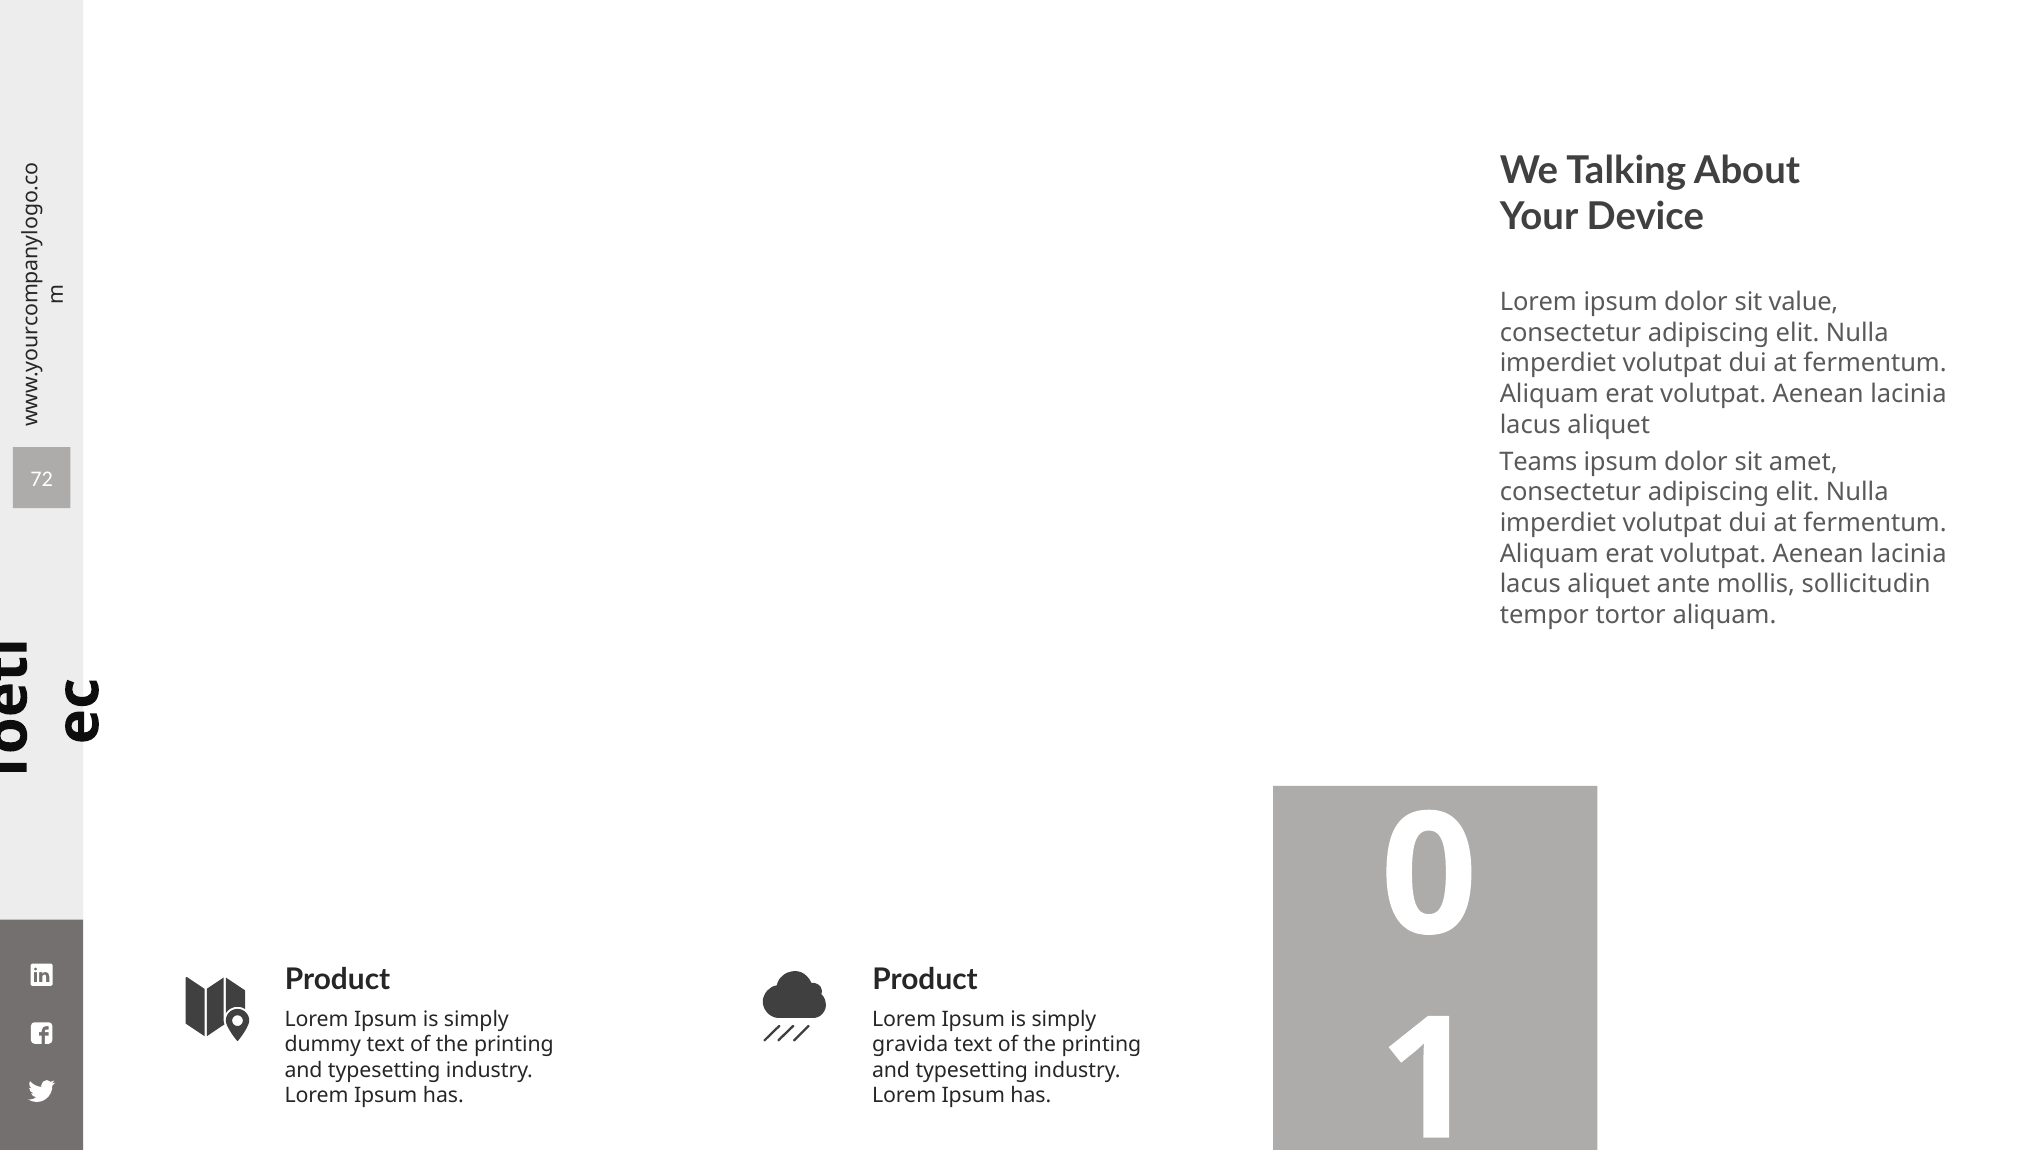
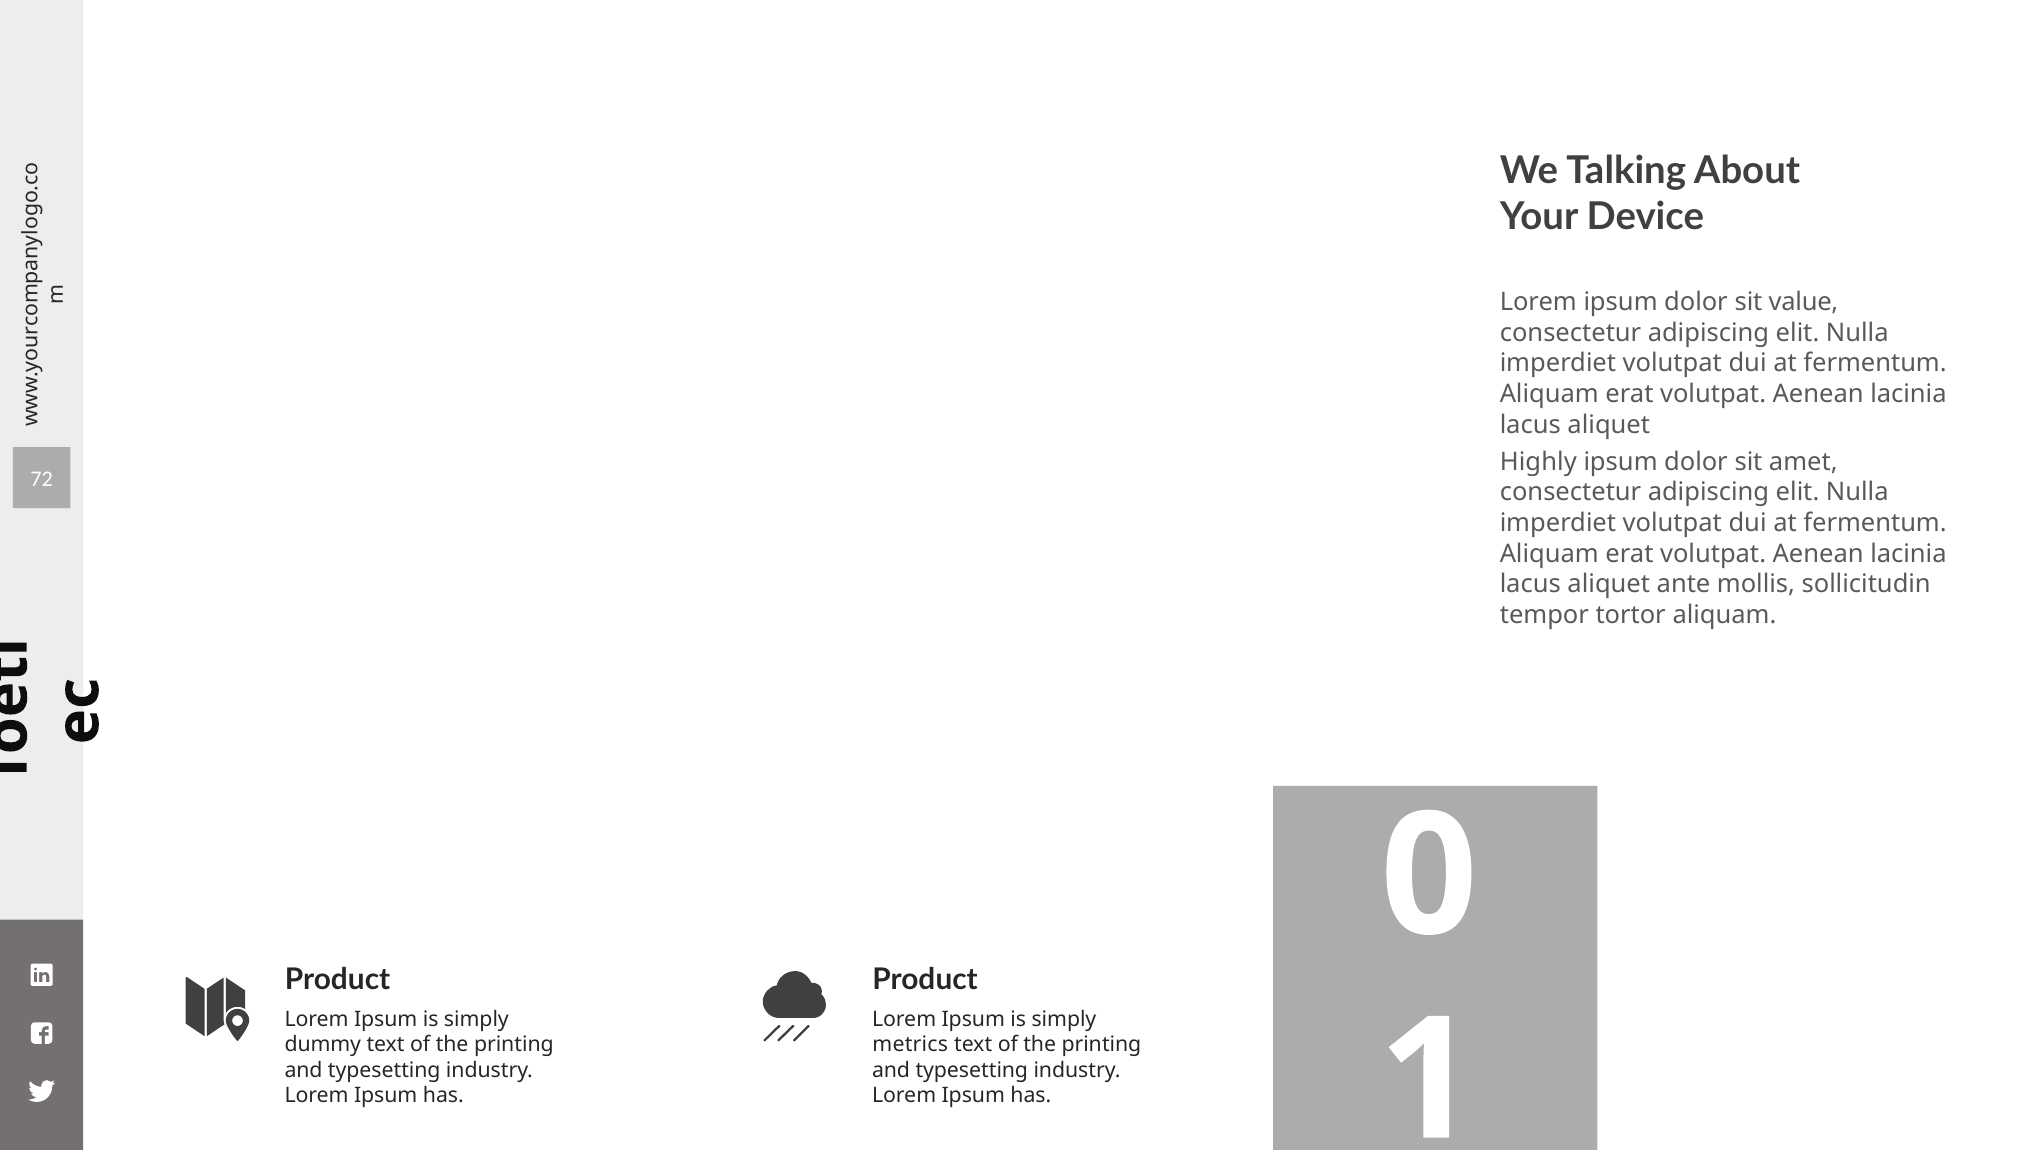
Teams: Teams -> Highly (1538, 462)
gravida: gravida -> metrics (910, 1045)
